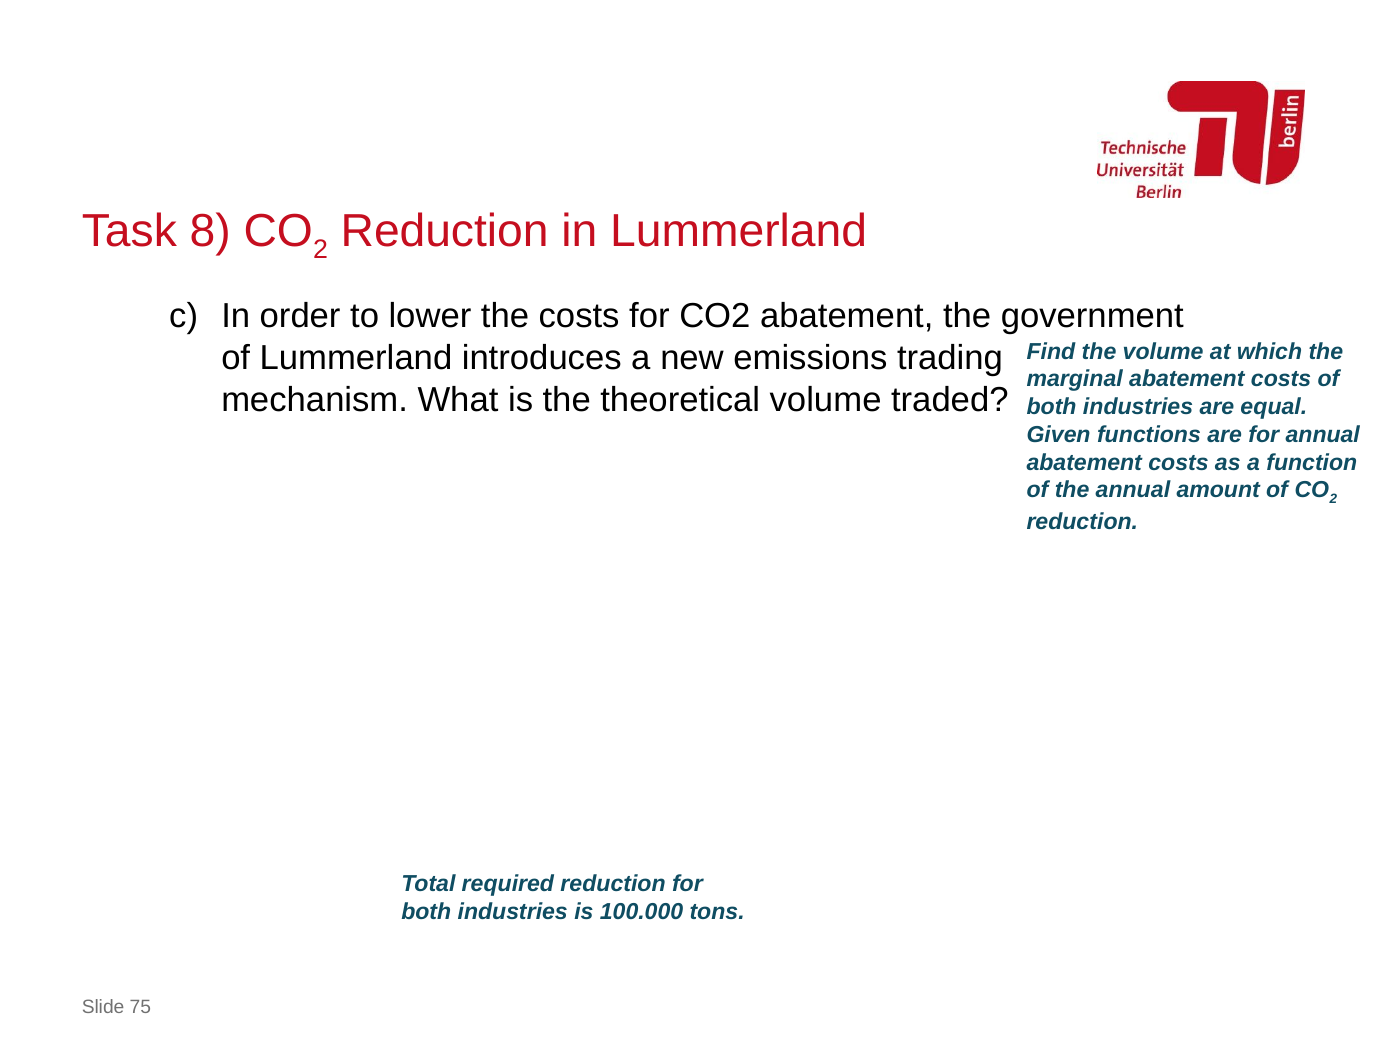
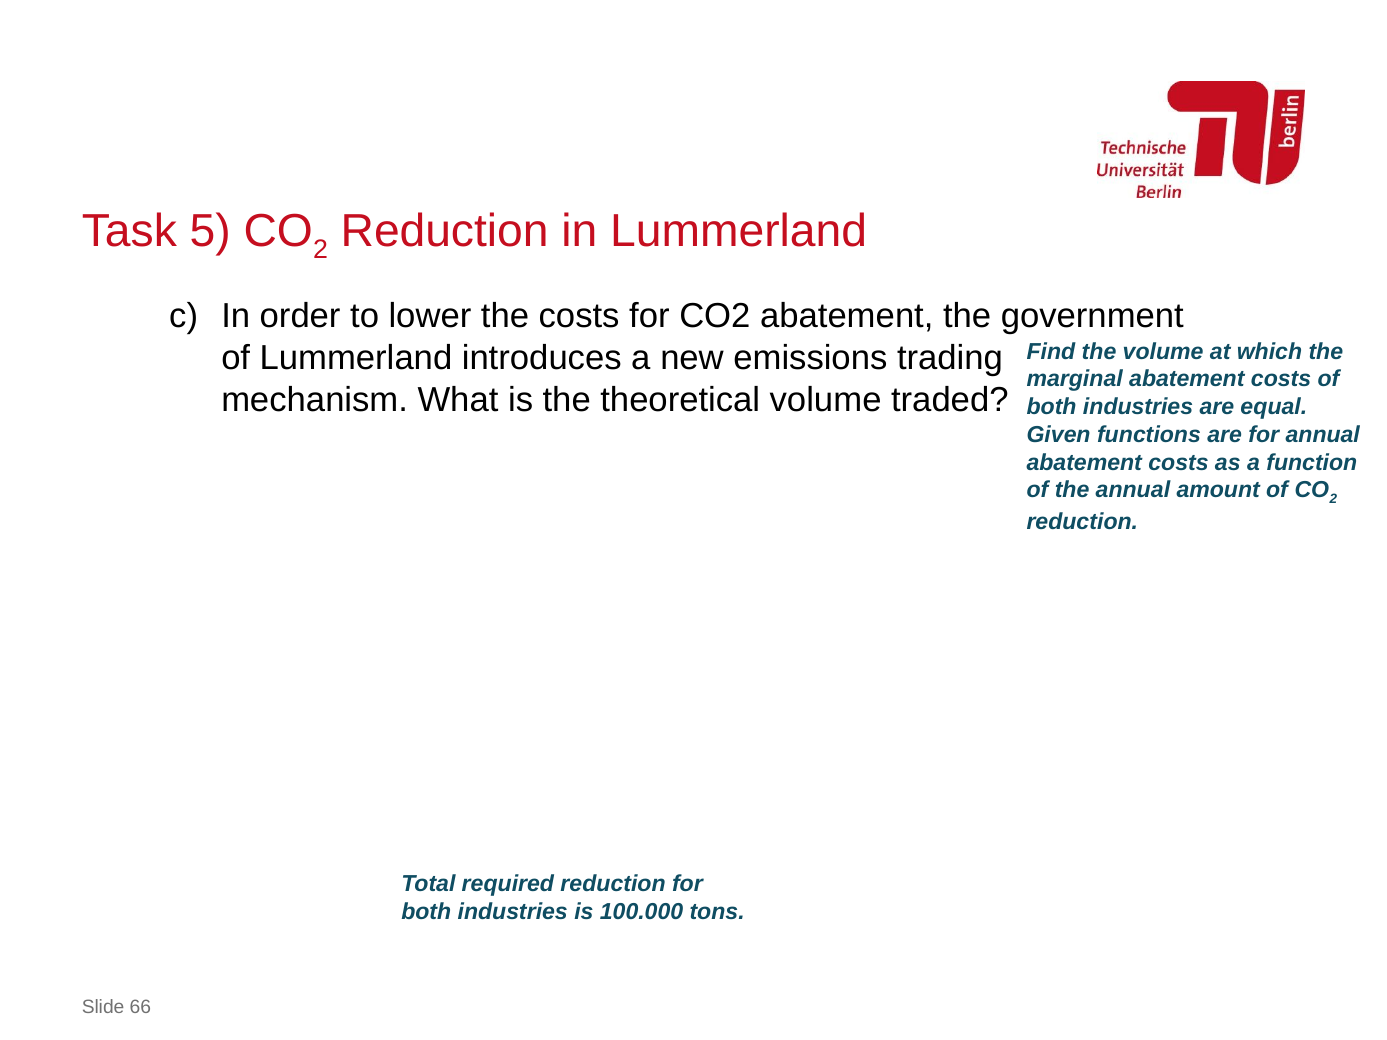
8: 8 -> 5 (210, 232)
75: 75 -> 66 (140, 1008)
